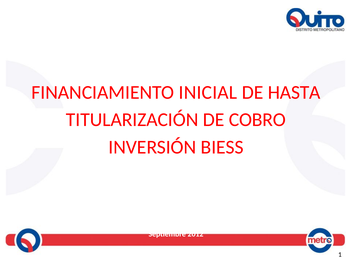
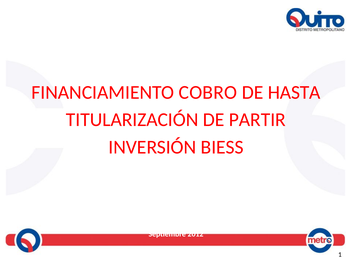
INICIAL: INICIAL -> COBRO (208, 92)
COBRO: COBRO -> PARTIR (257, 120)
